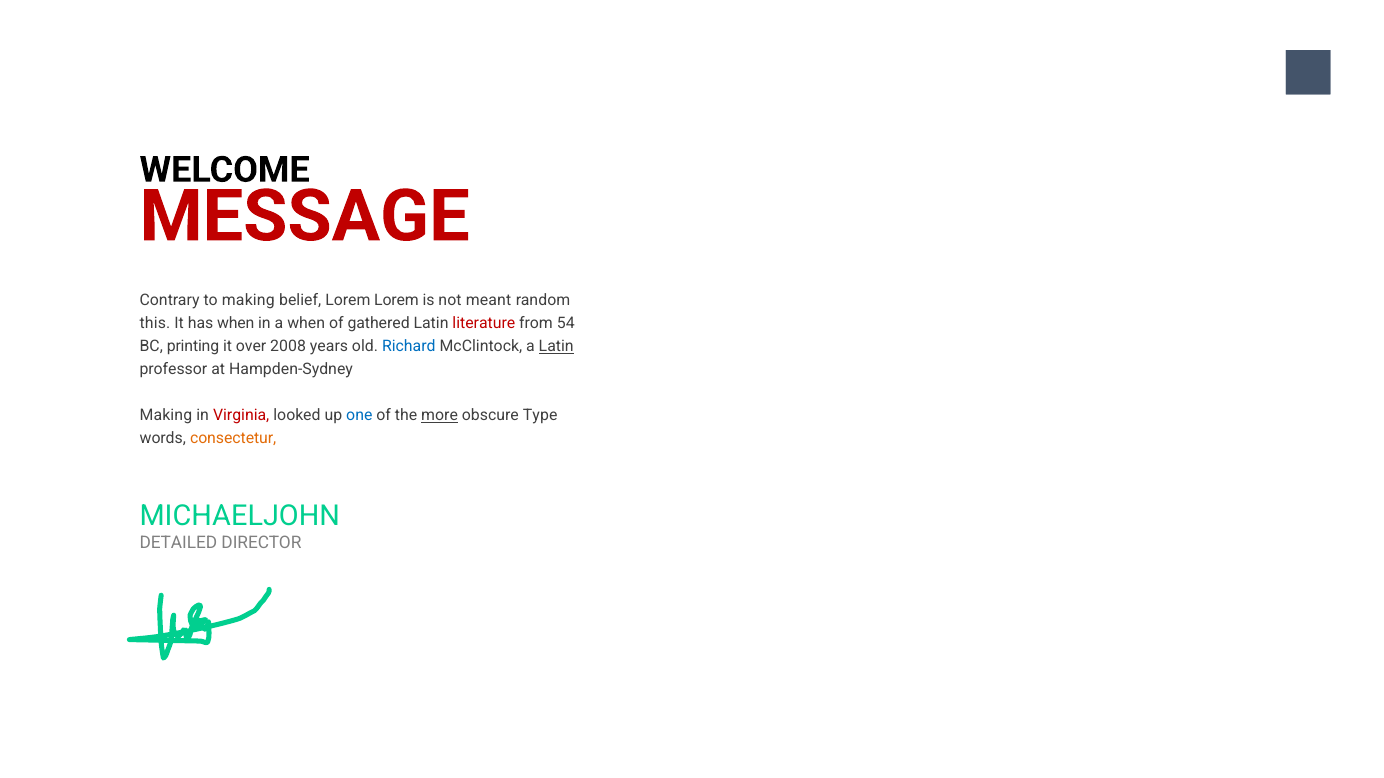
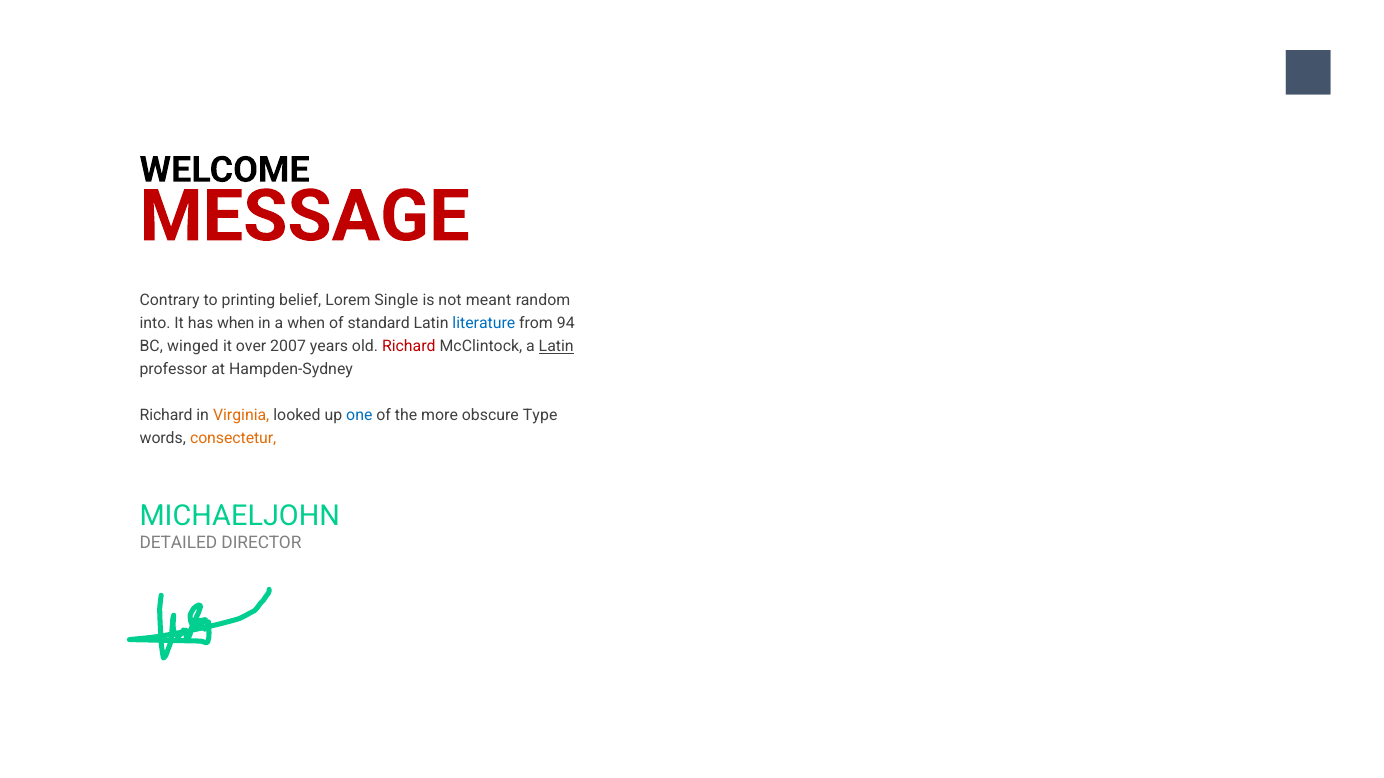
to making: making -> printing (248, 300)
Lorem Lorem: Lorem -> Single (396, 300)
this: this -> into (155, 323)
gathered: gathered -> standard (379, 323)
literature colour: red -> blue (484, 323)
54: 54 -> 94 (566, 323)
printing: printing -> winged (193, 346)
2008: 2008 -> 2007 (288, 346)
Richard colour: blue -> red (409, 346)
Making: Making -> Richard (166, 416)
Virginia colour: red -> orange (241, 416)
more underline: present -> none (440, 416)
